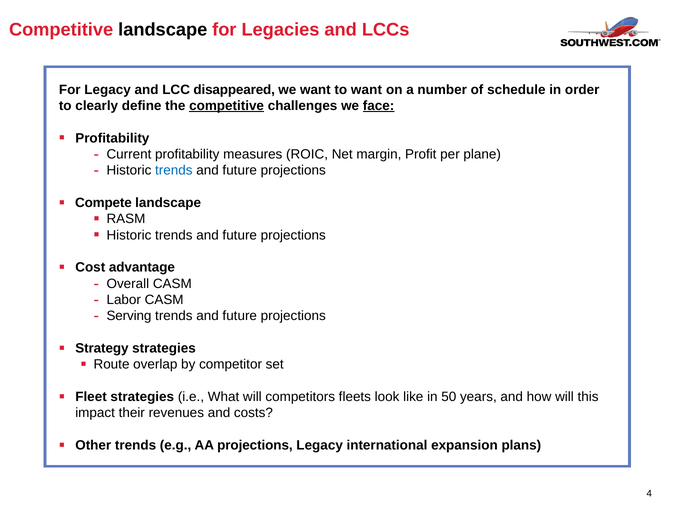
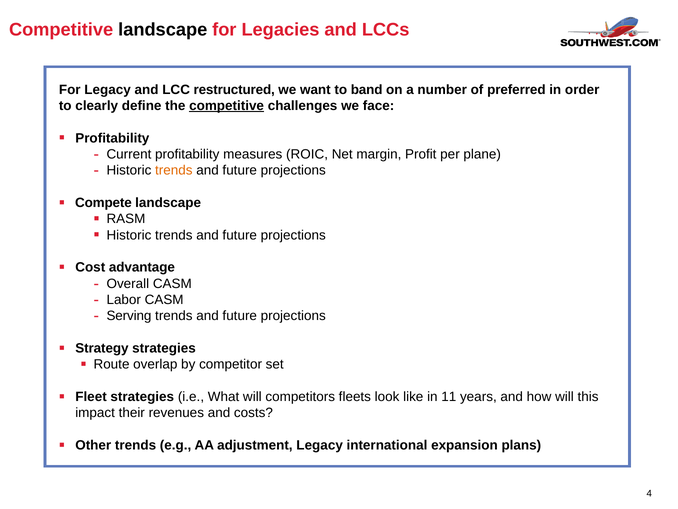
disappeared: disappeared -> restructured (234, 89)
to want: want -> band (367, 89)
schedule: schedule -> preferred (516, 89)
face underline: present -> none (379, 106)
trends colour: blue -> orange (174, 170)
50: 50 -> 11 (449, 396)
AA projections: projections -> adjustment (255, 445)
